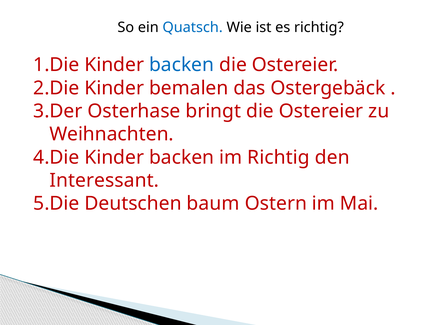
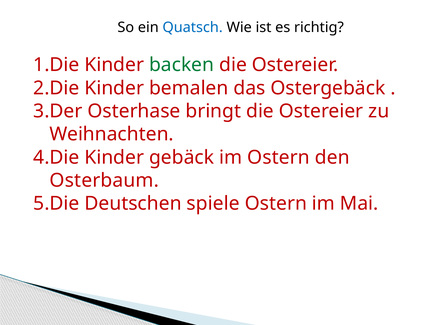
backen colour: blue -> green (182, 65)
backen: backen -> gebäck (182, 158)
im Richtig: Richtig -> Ostern (279, 158)
Interessant: Interessant -> Osterbaum (104, 181)
baum: baum -> spiele (213, 204)
